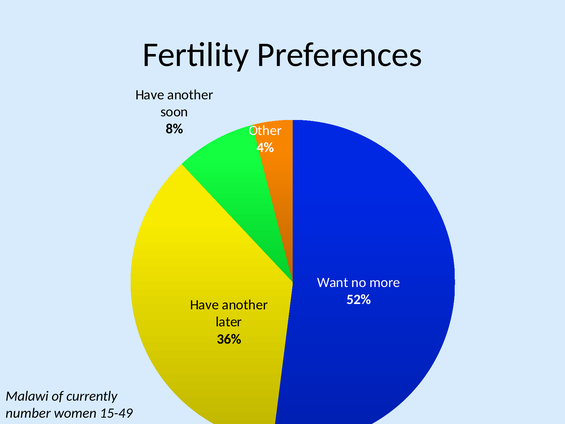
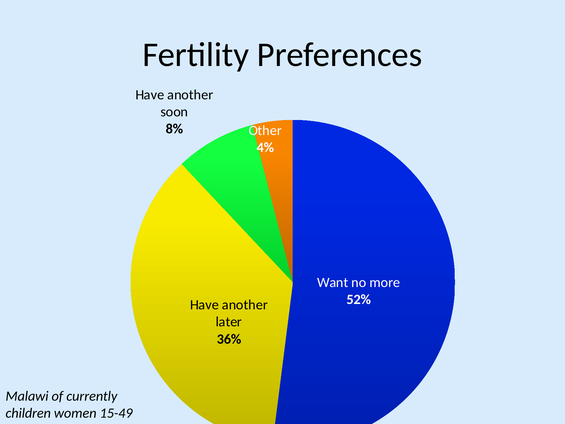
number: number -> children (28, 413)
